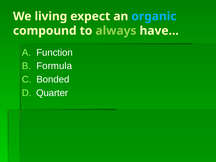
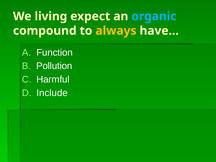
always colour: light green -> yellow (116, 31)
Formula: Formula -> Pollution (54, 66)
Bonded: Bonded -> Harmful (53, 79)
Quarter: Quarter -> Include (52, 93)
